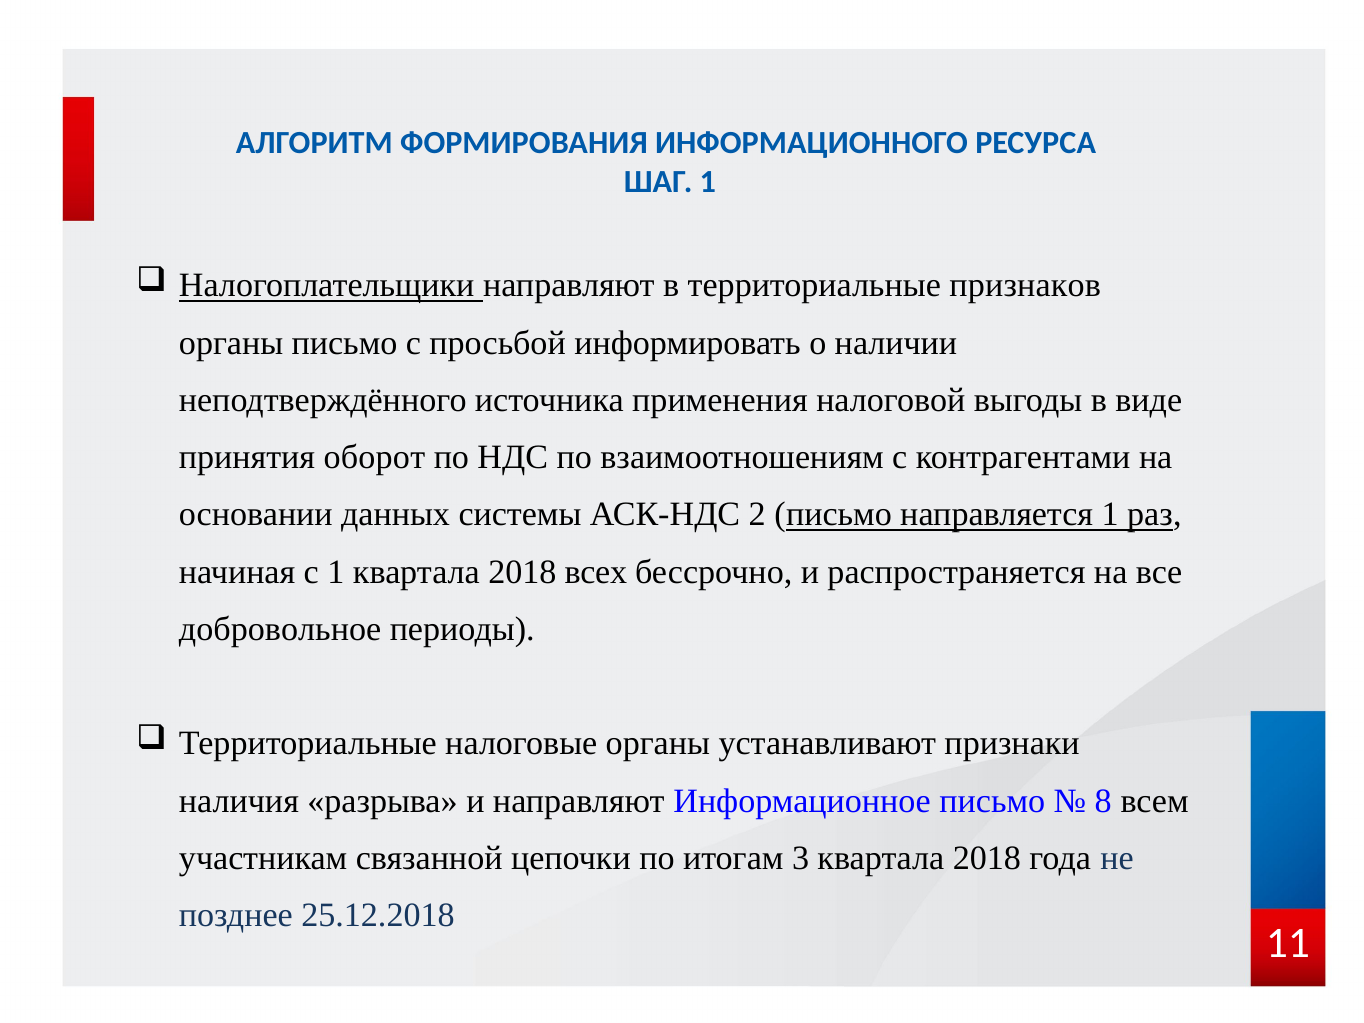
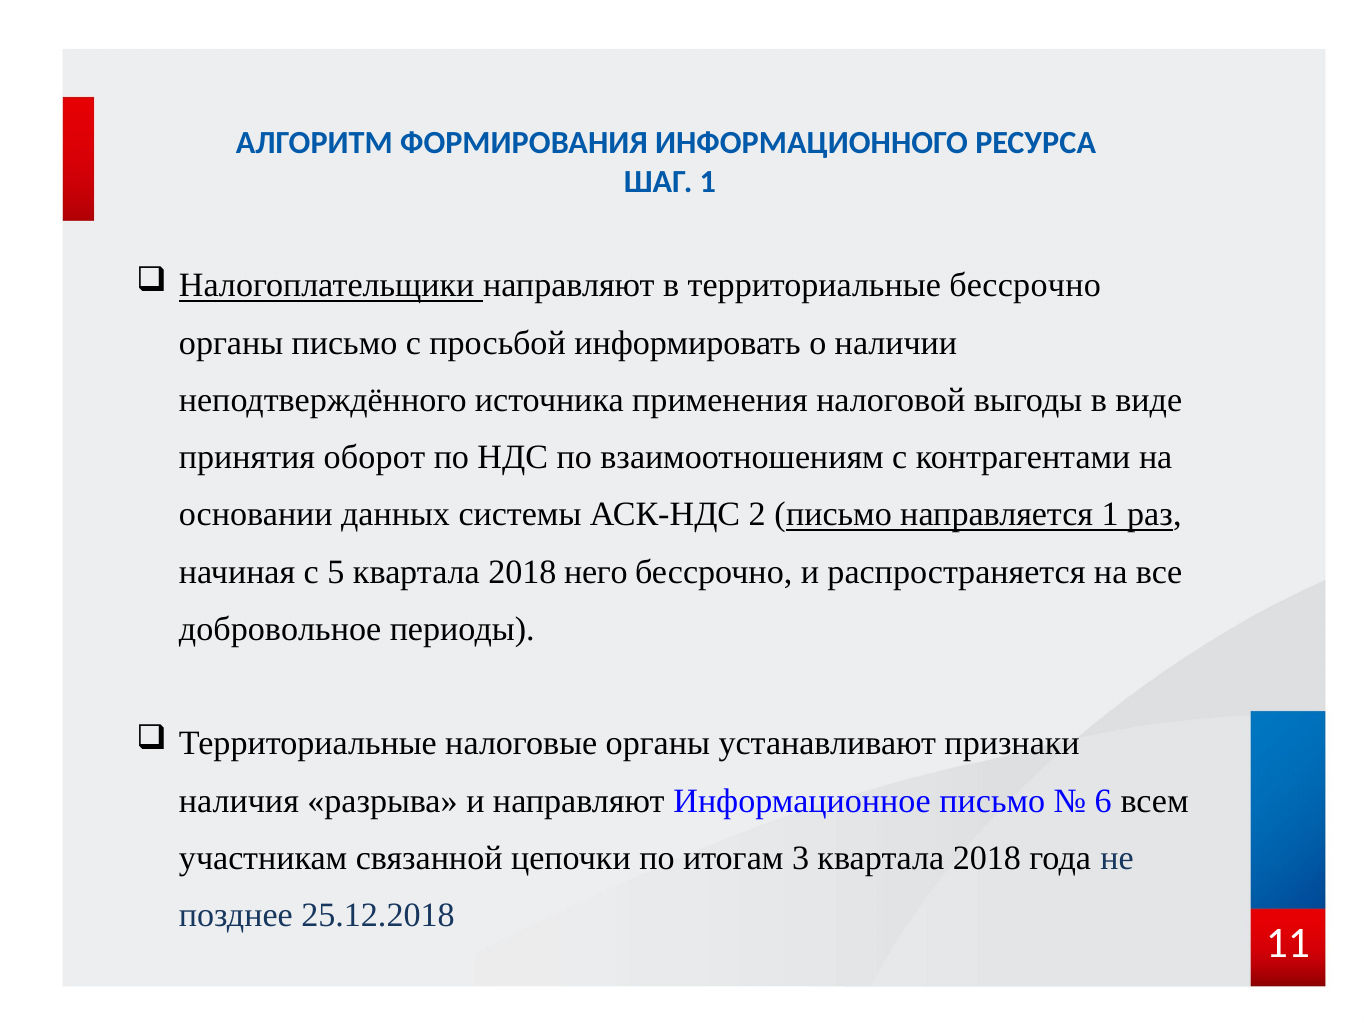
территориальные признаков: признаков -> бессрочно (1025, 286)
с 1: 1 -> 5 (336, 572)
всех: всех -> него (596, 572)
8: 8 -> 6 (1103, 801)
